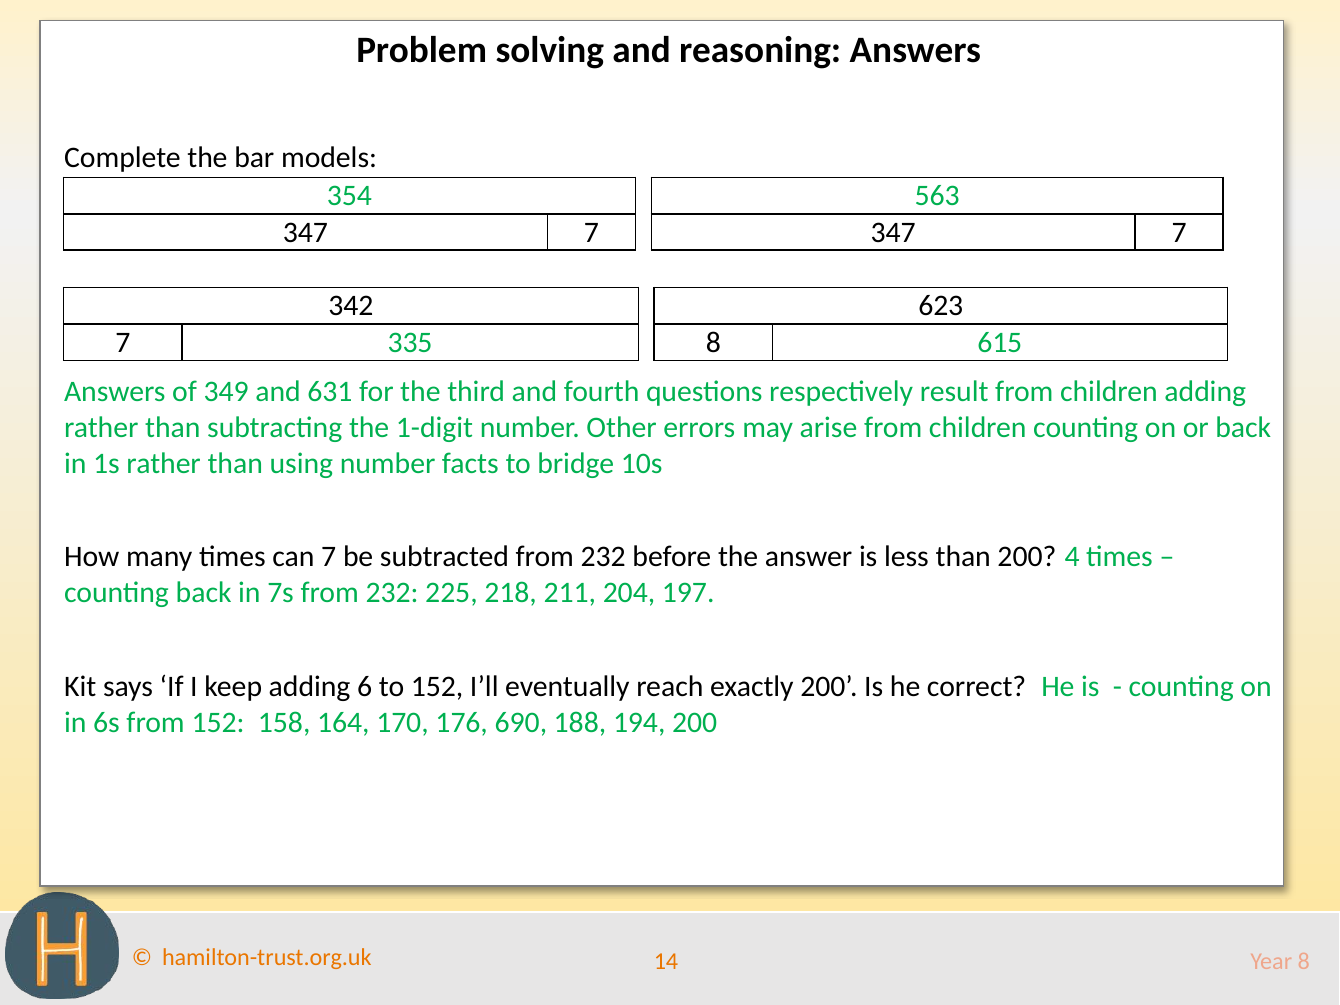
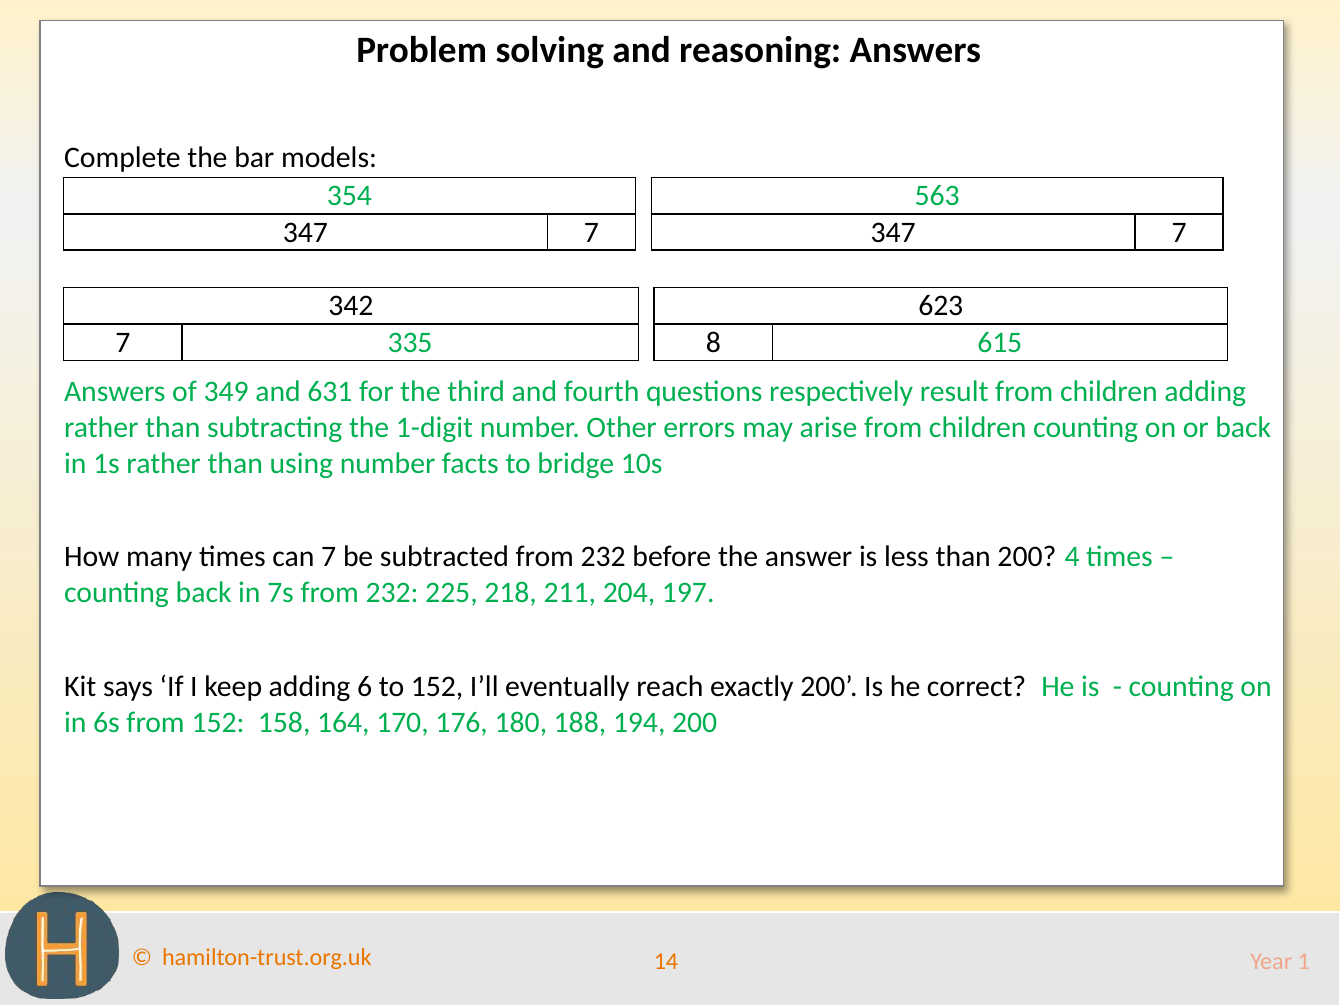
690: 690 -> 180 (521, 722)
Year 8: 8 -> 1 (1304, 962)
